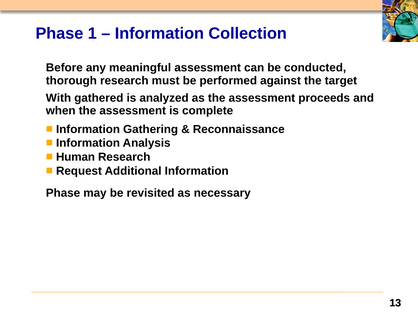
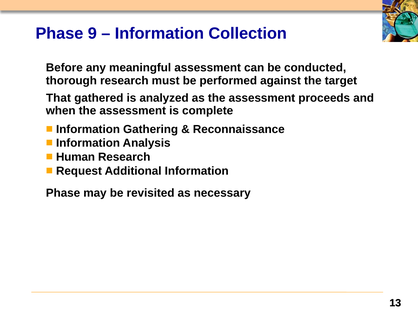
1: 1 -> 9 (92, 34)
With: With -> That (58, 98)
